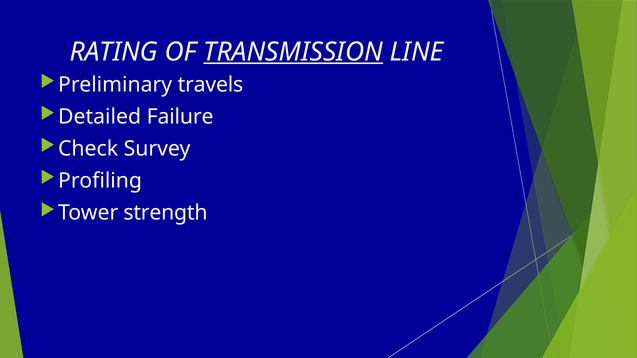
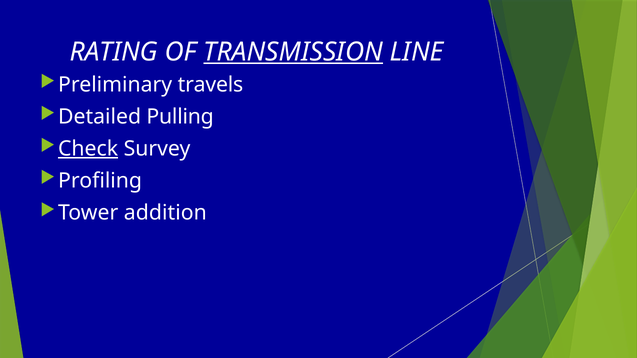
Failure: Failure -> Pulling (180, 117)
Check underline: none -> present (88, 149)
strength: strength -> addition (165, 213)
